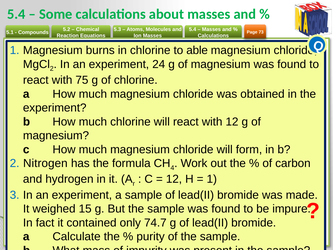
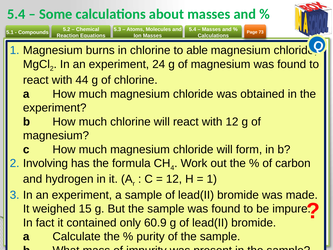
75: 75 -> 44 (82, 80)
Nitrogen: Nitrogen -> Involving (45, 163)
74.7: 74.7 -> 60.9 (155, 223)
